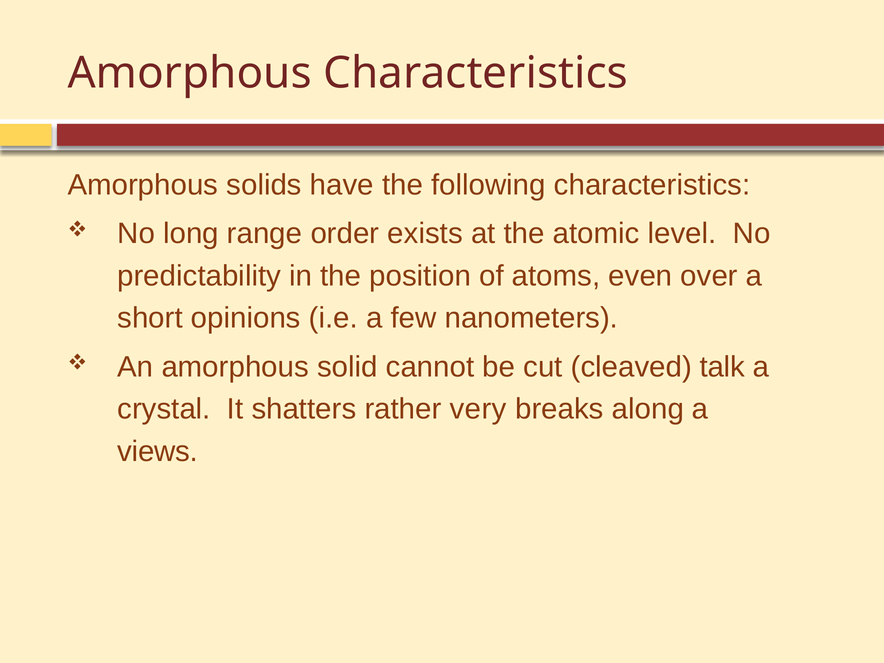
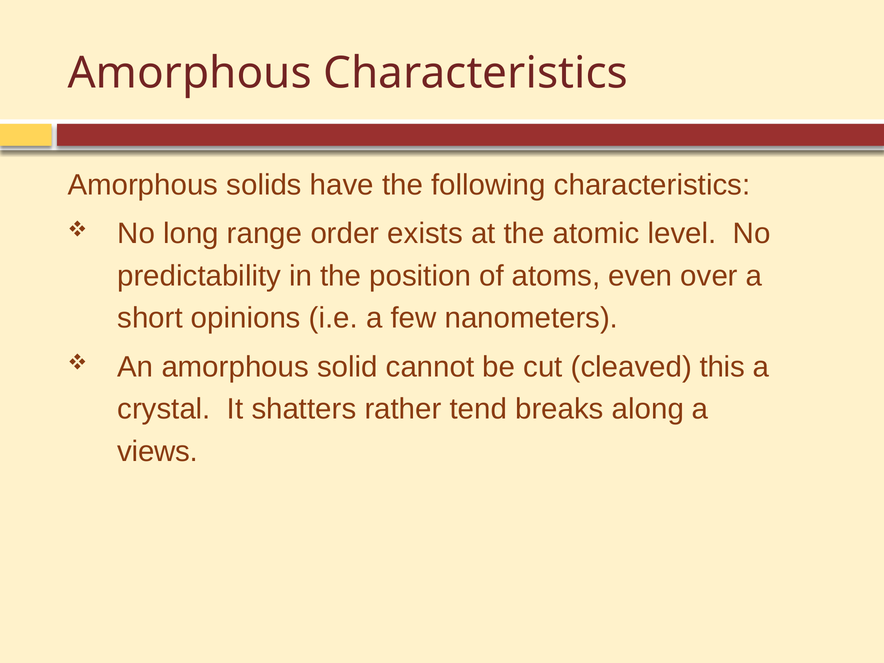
talk: talk -> this (722, 367)
very: very -> tend (478, 409)
